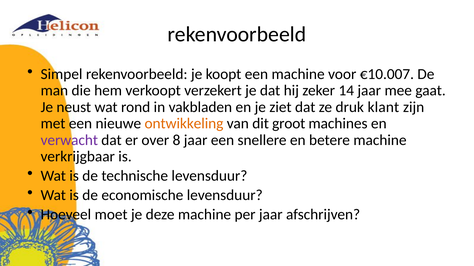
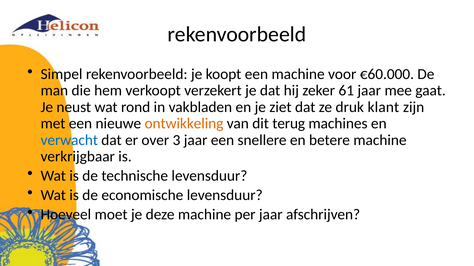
€10.007: €10.007 -> €60.000 (387, 74)
14: 14 -> 61 (346, 91)
groot: groot -> terug (289, 124)
verwacht colour: purple -> blue (69, 140)
8: 8 -> 3 (177, 140)
